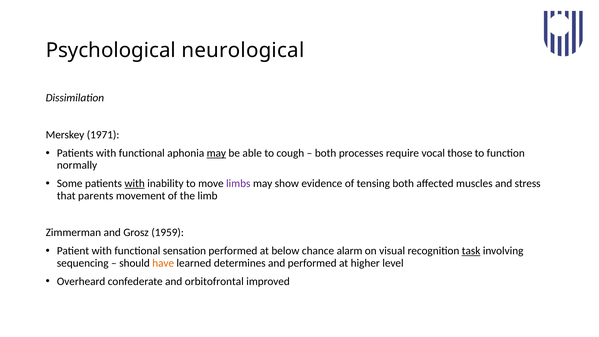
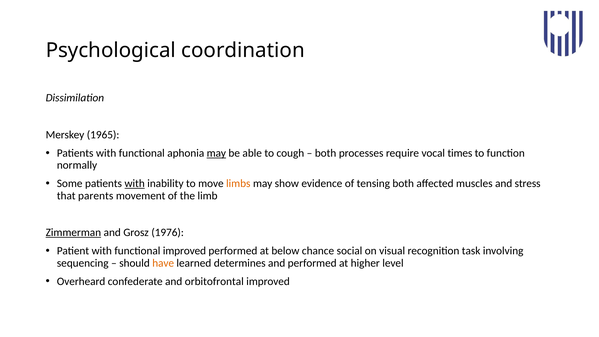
neurological: neurological -> coordination (243, 50)
1971: 1971 -> 1965 (103, 135)
those: those -> times (460, 153)
limbs colour: purple -> orange (238, 184)
Zimmerman underline: none -> present (73, 232)
1959: 1959 -> 1976 (168, 232)
functional sensation: sensation -> improved (184, 251)
alarm: alarm -> social (350, 251)
task underline: present -> none (471, 251)
